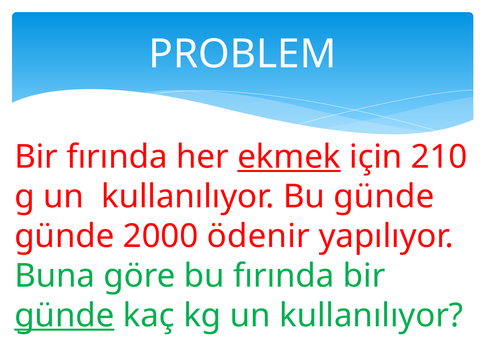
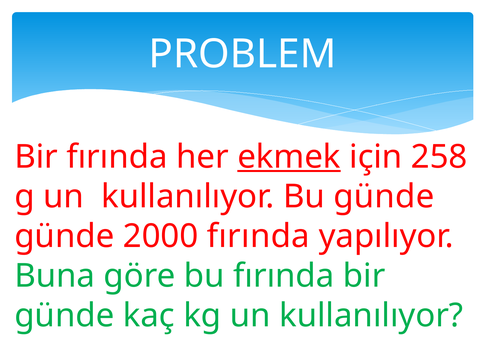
210: 210 -> 258 (439, 157)
2000 ödenir: ödenir -> fırında (258, 236)
günde underline: present -> none (64, 315)
